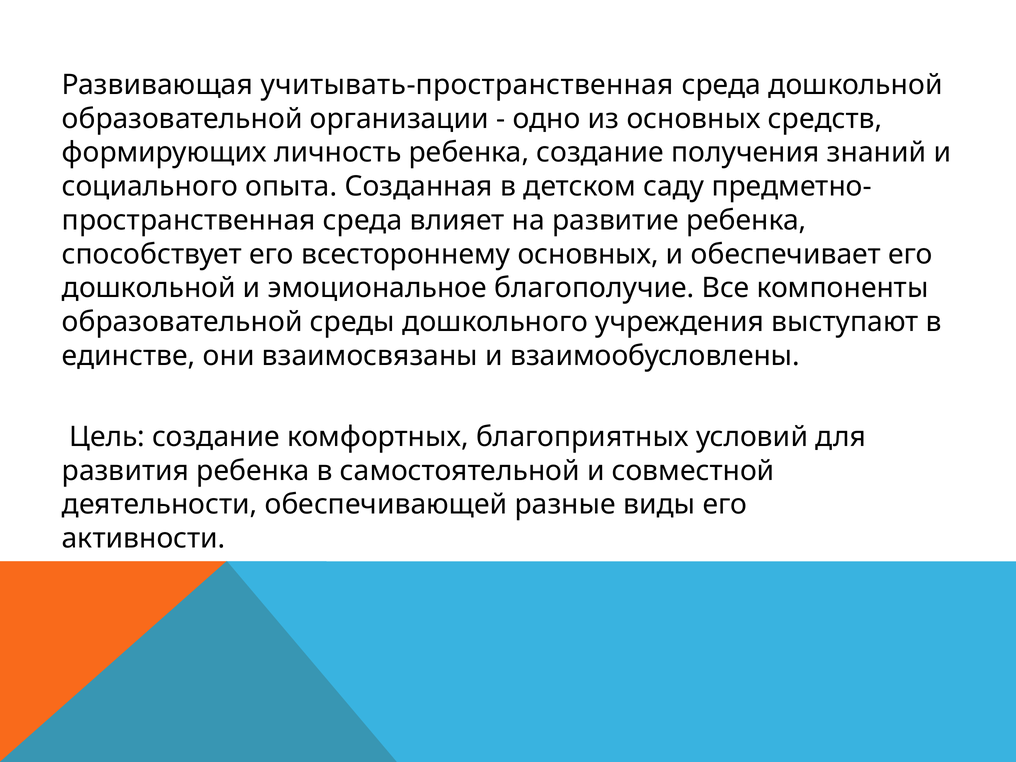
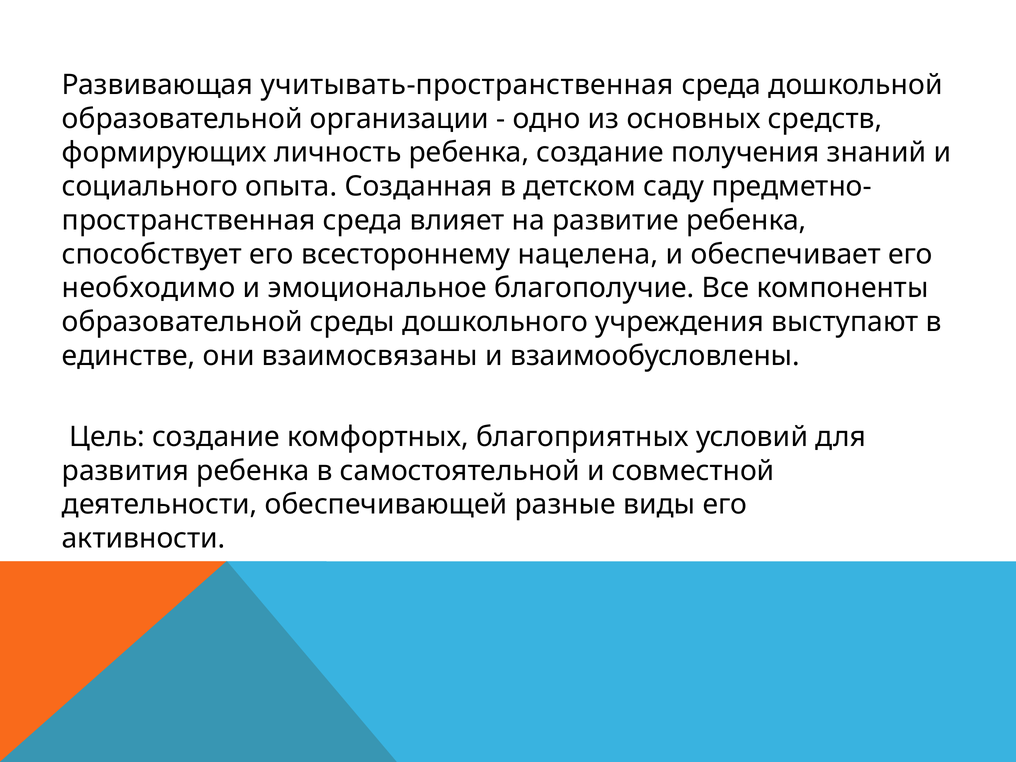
всестороннему основных: основных -> нацелена (588, 254)
дошкольной: дошкольной -> необходимо (149, 288)
